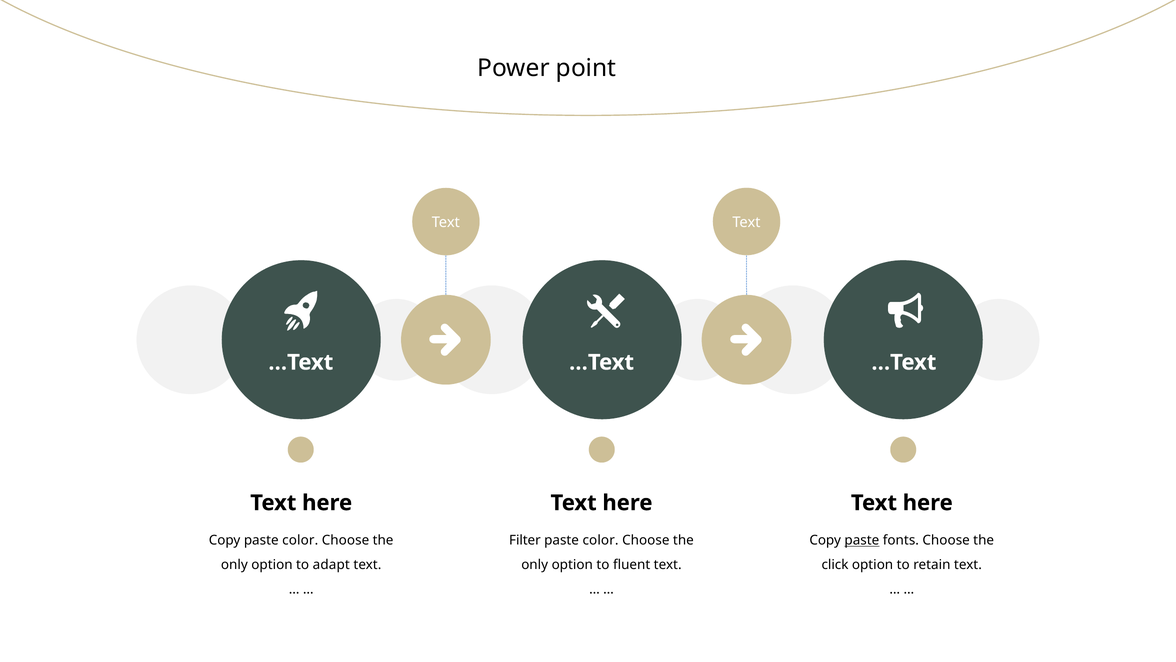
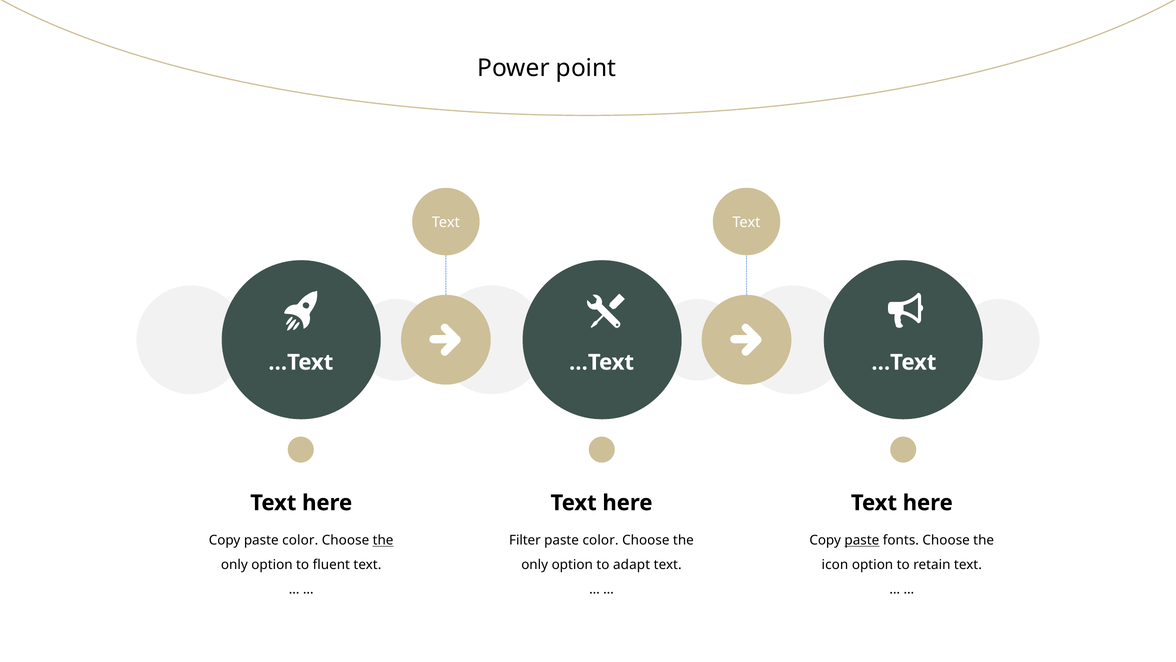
the underline: none -> present (383, 540)
adapt: adapt -> fluent (331, 564)
fluent: fluent -> adapt (632, 564)
click: click -> icon (835, 564)
